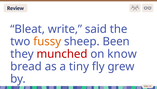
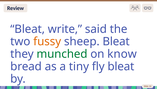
sheep Been: Been -> Bleat (116, 41)
munched colour: red -> green (62, 54)
fly grew: grew -> bleat (121, 66)
